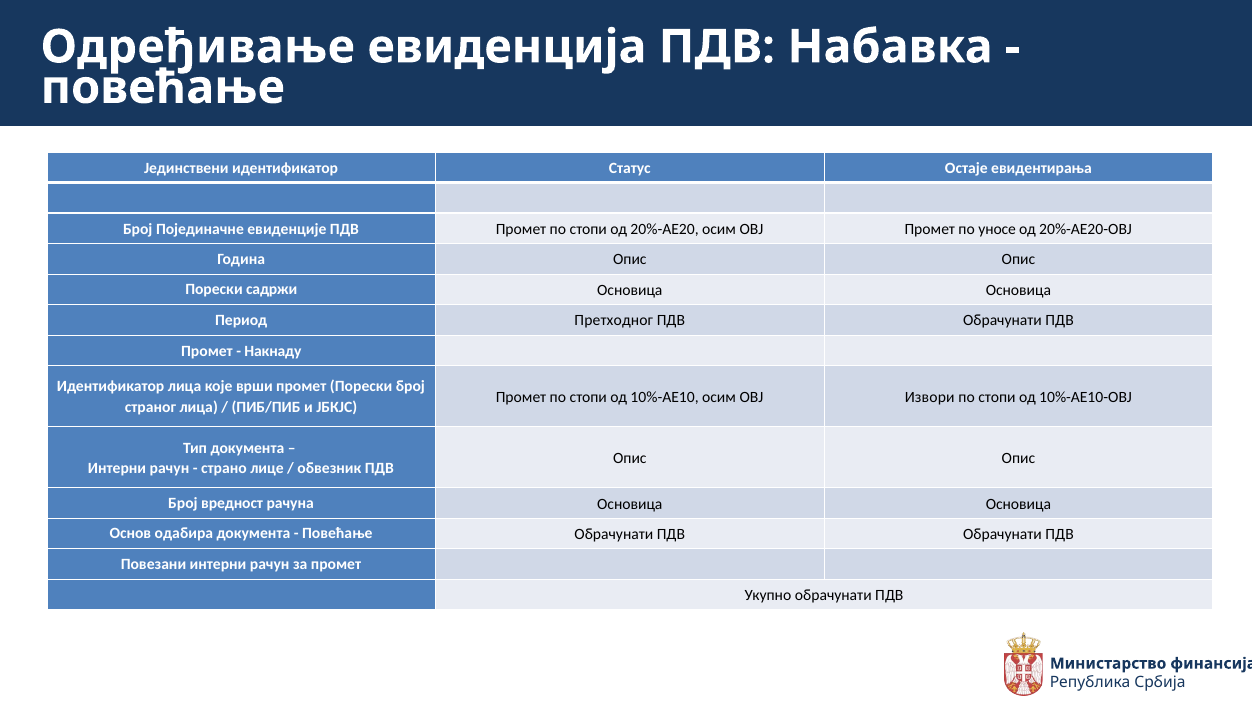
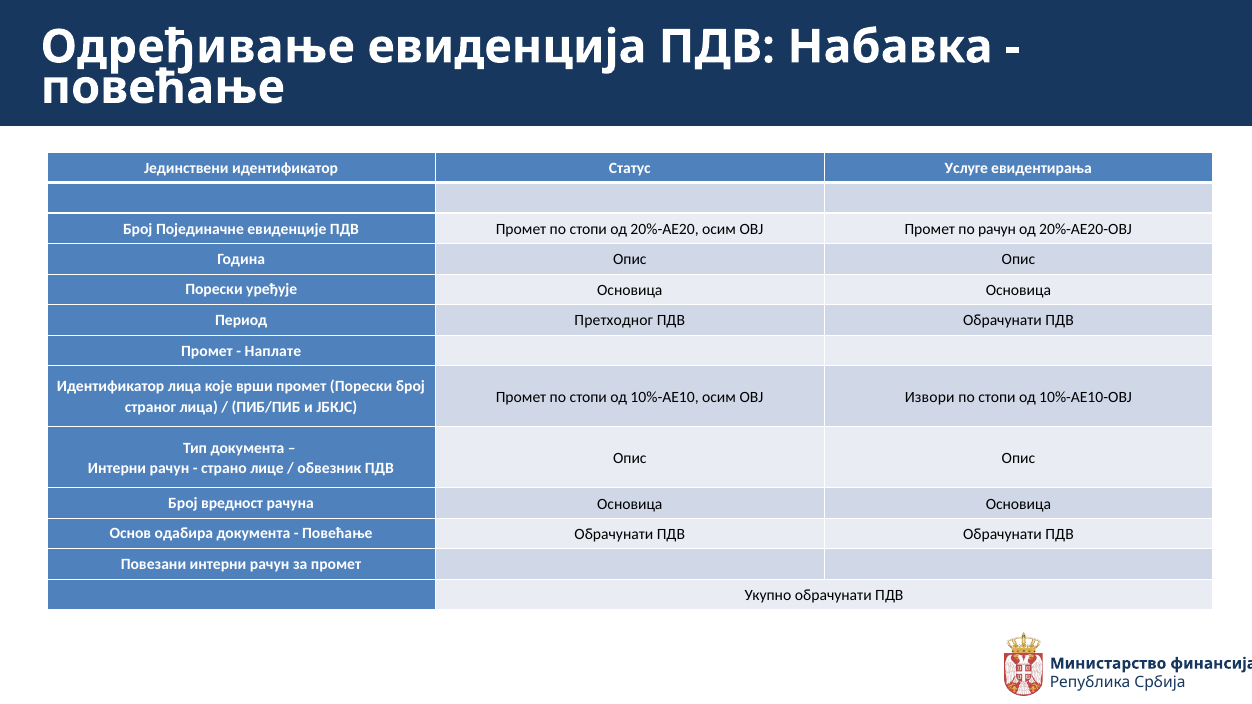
Остаје: Остаје -> Услуге (966, 168)
по уносе: уносе -> рачун (997, 229)
садржи: садржи -> уређује (272, 290)
Накнаду: Накнаду -> Наплате (273, 351)
